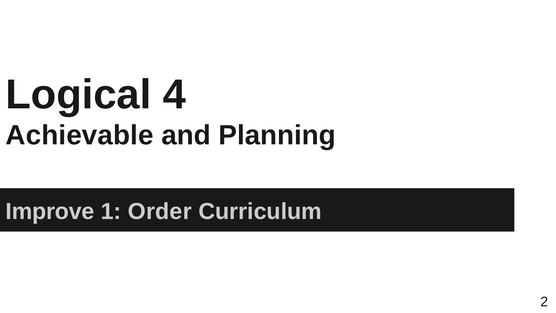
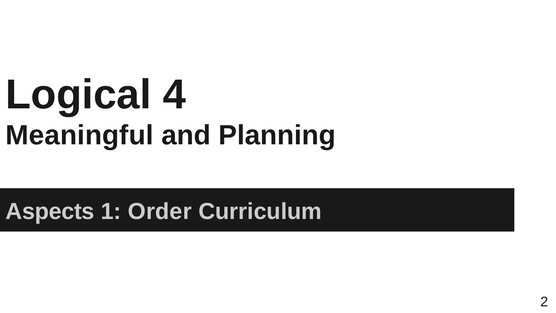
Achievable: Achievable -> Meaningful (80, 135)
Improve: Improve -> Aspects (50, 211)
